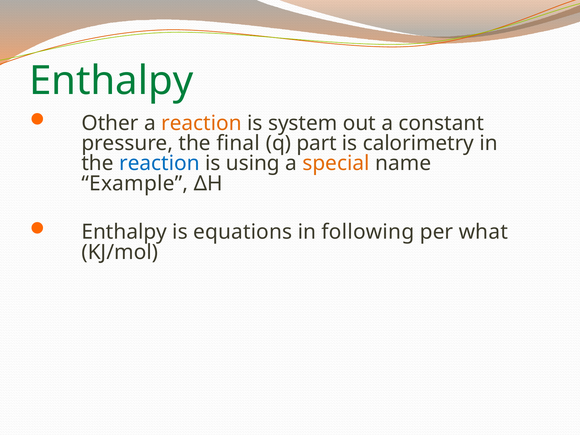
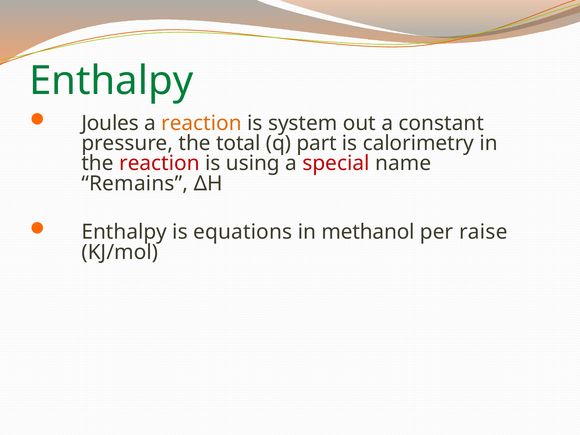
Other: Other -> Joules (110, 123)
final: final -> total (238, 143)
reaction colour: blue -> red (159, 163)
special colour: orange -> red (336, 163)
Example: Example -> Remains (135, 183)
following: following -> methanol (368, 232)
what: what -> raise (483, 232)
